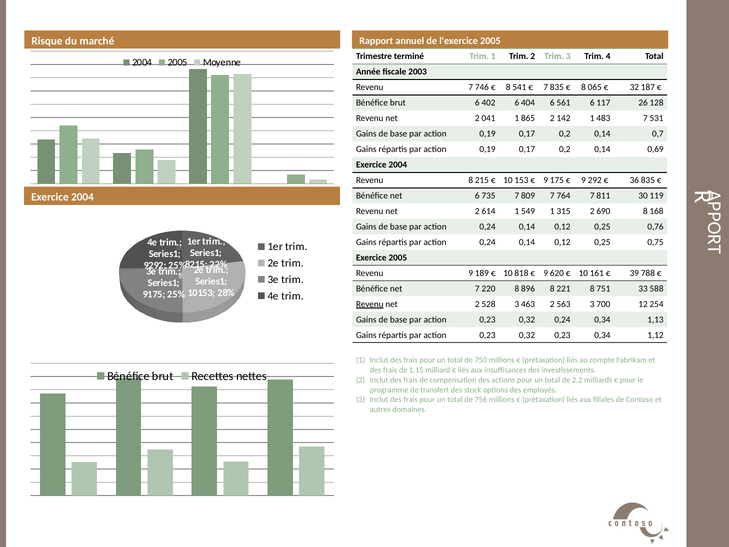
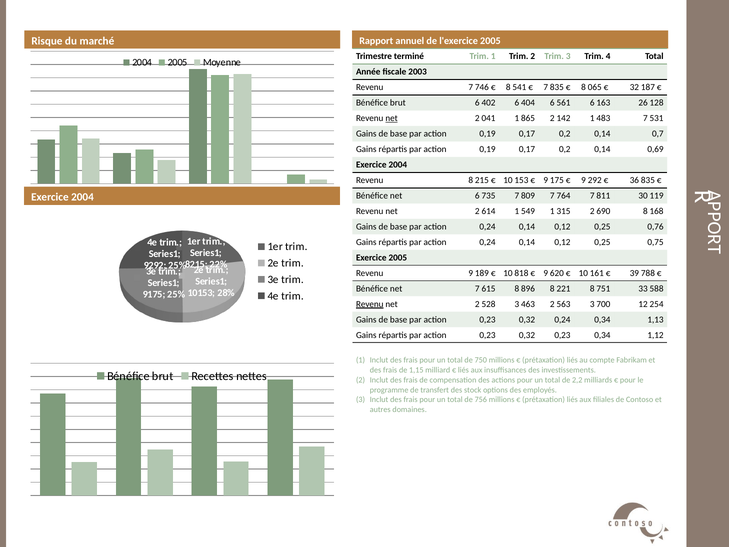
117: 117 -> 163 (603, 103)
net underline: none -> present (392, 118)
220: 220 -> 615 (488, 288)
